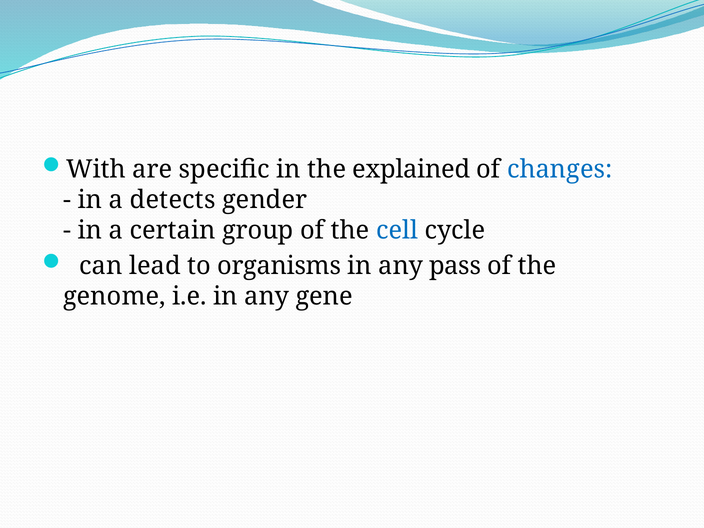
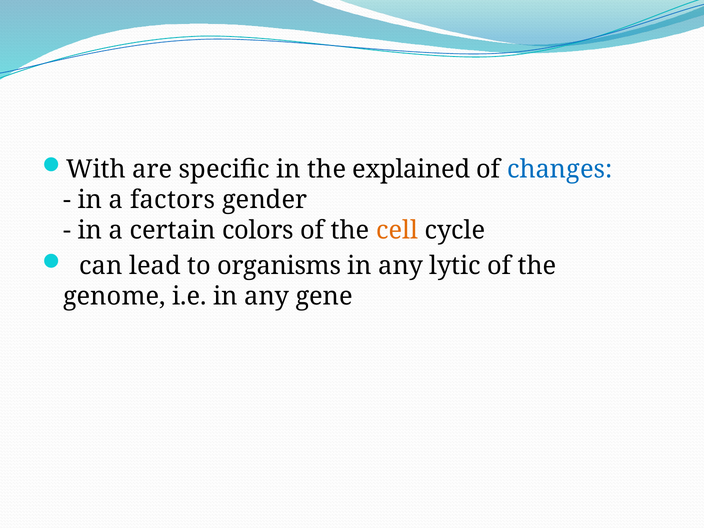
detects: detects -> factors (173, 200)
group: group -> colors (258, 230)
cell colour: blue -> orange (397, 230)
pass: pass -> lytic (455, 266)
